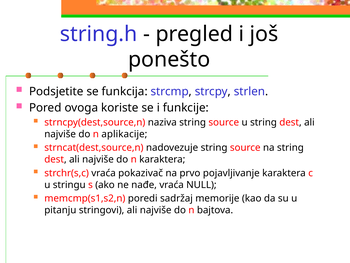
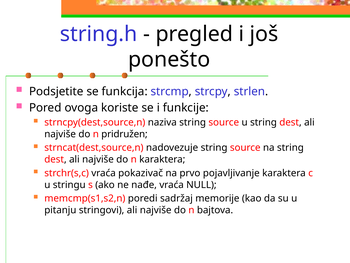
aplikacije: aplikacije -> pridružen (124, 134)
